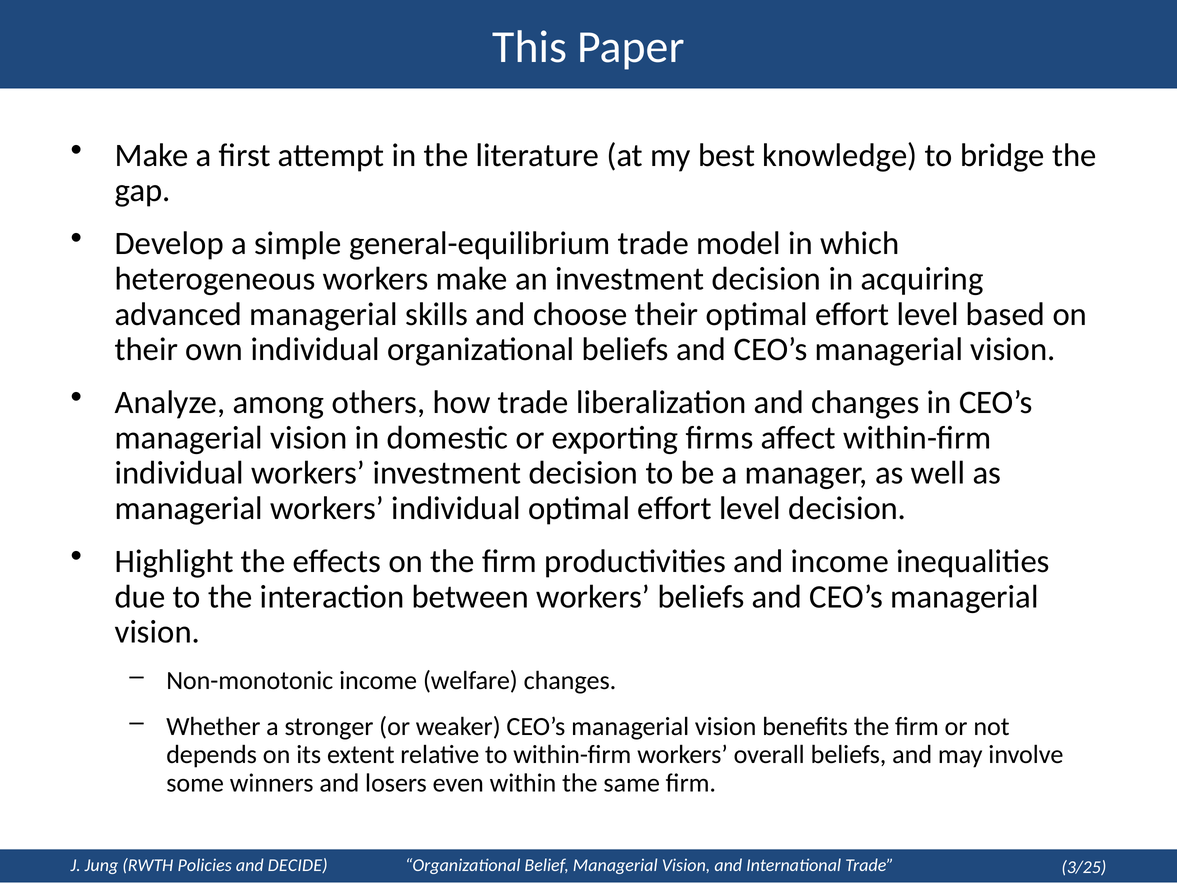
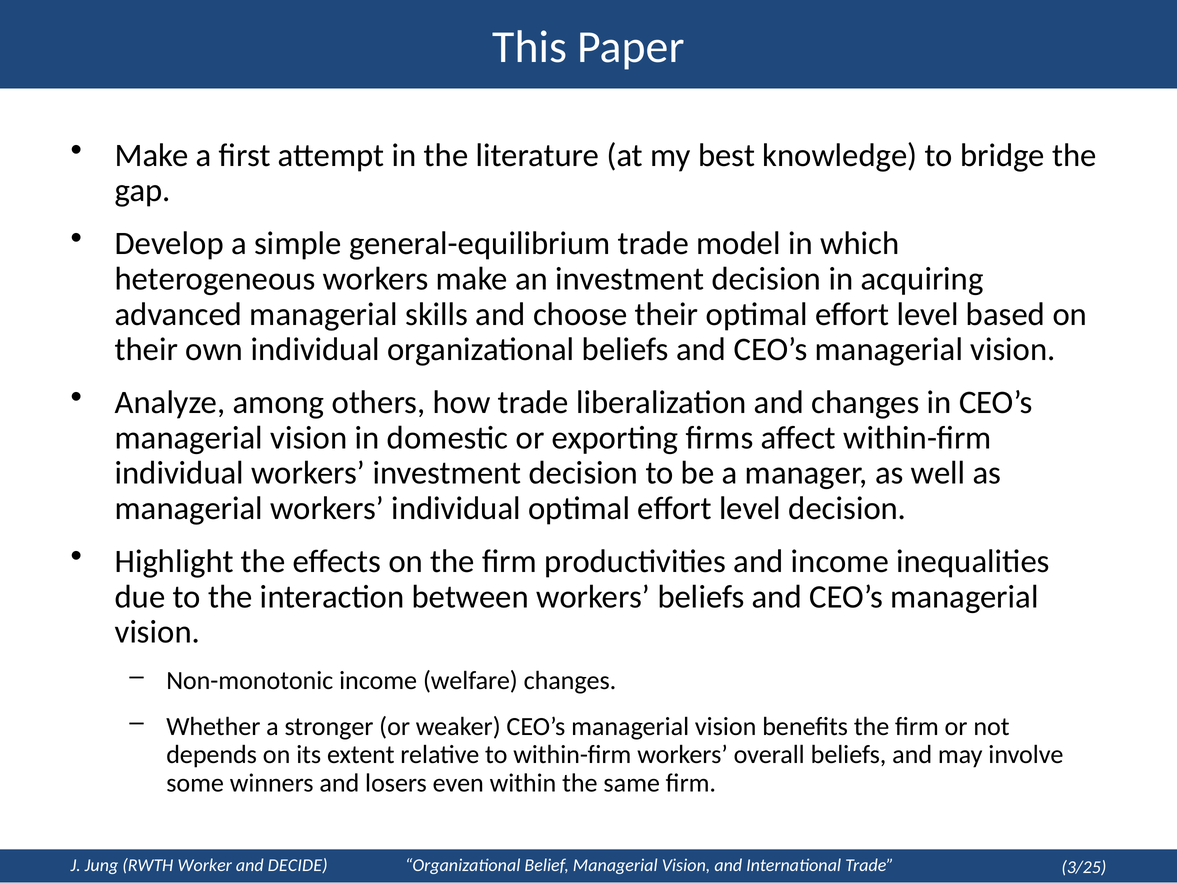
Policies: Policies -> Worker (205, 865)
